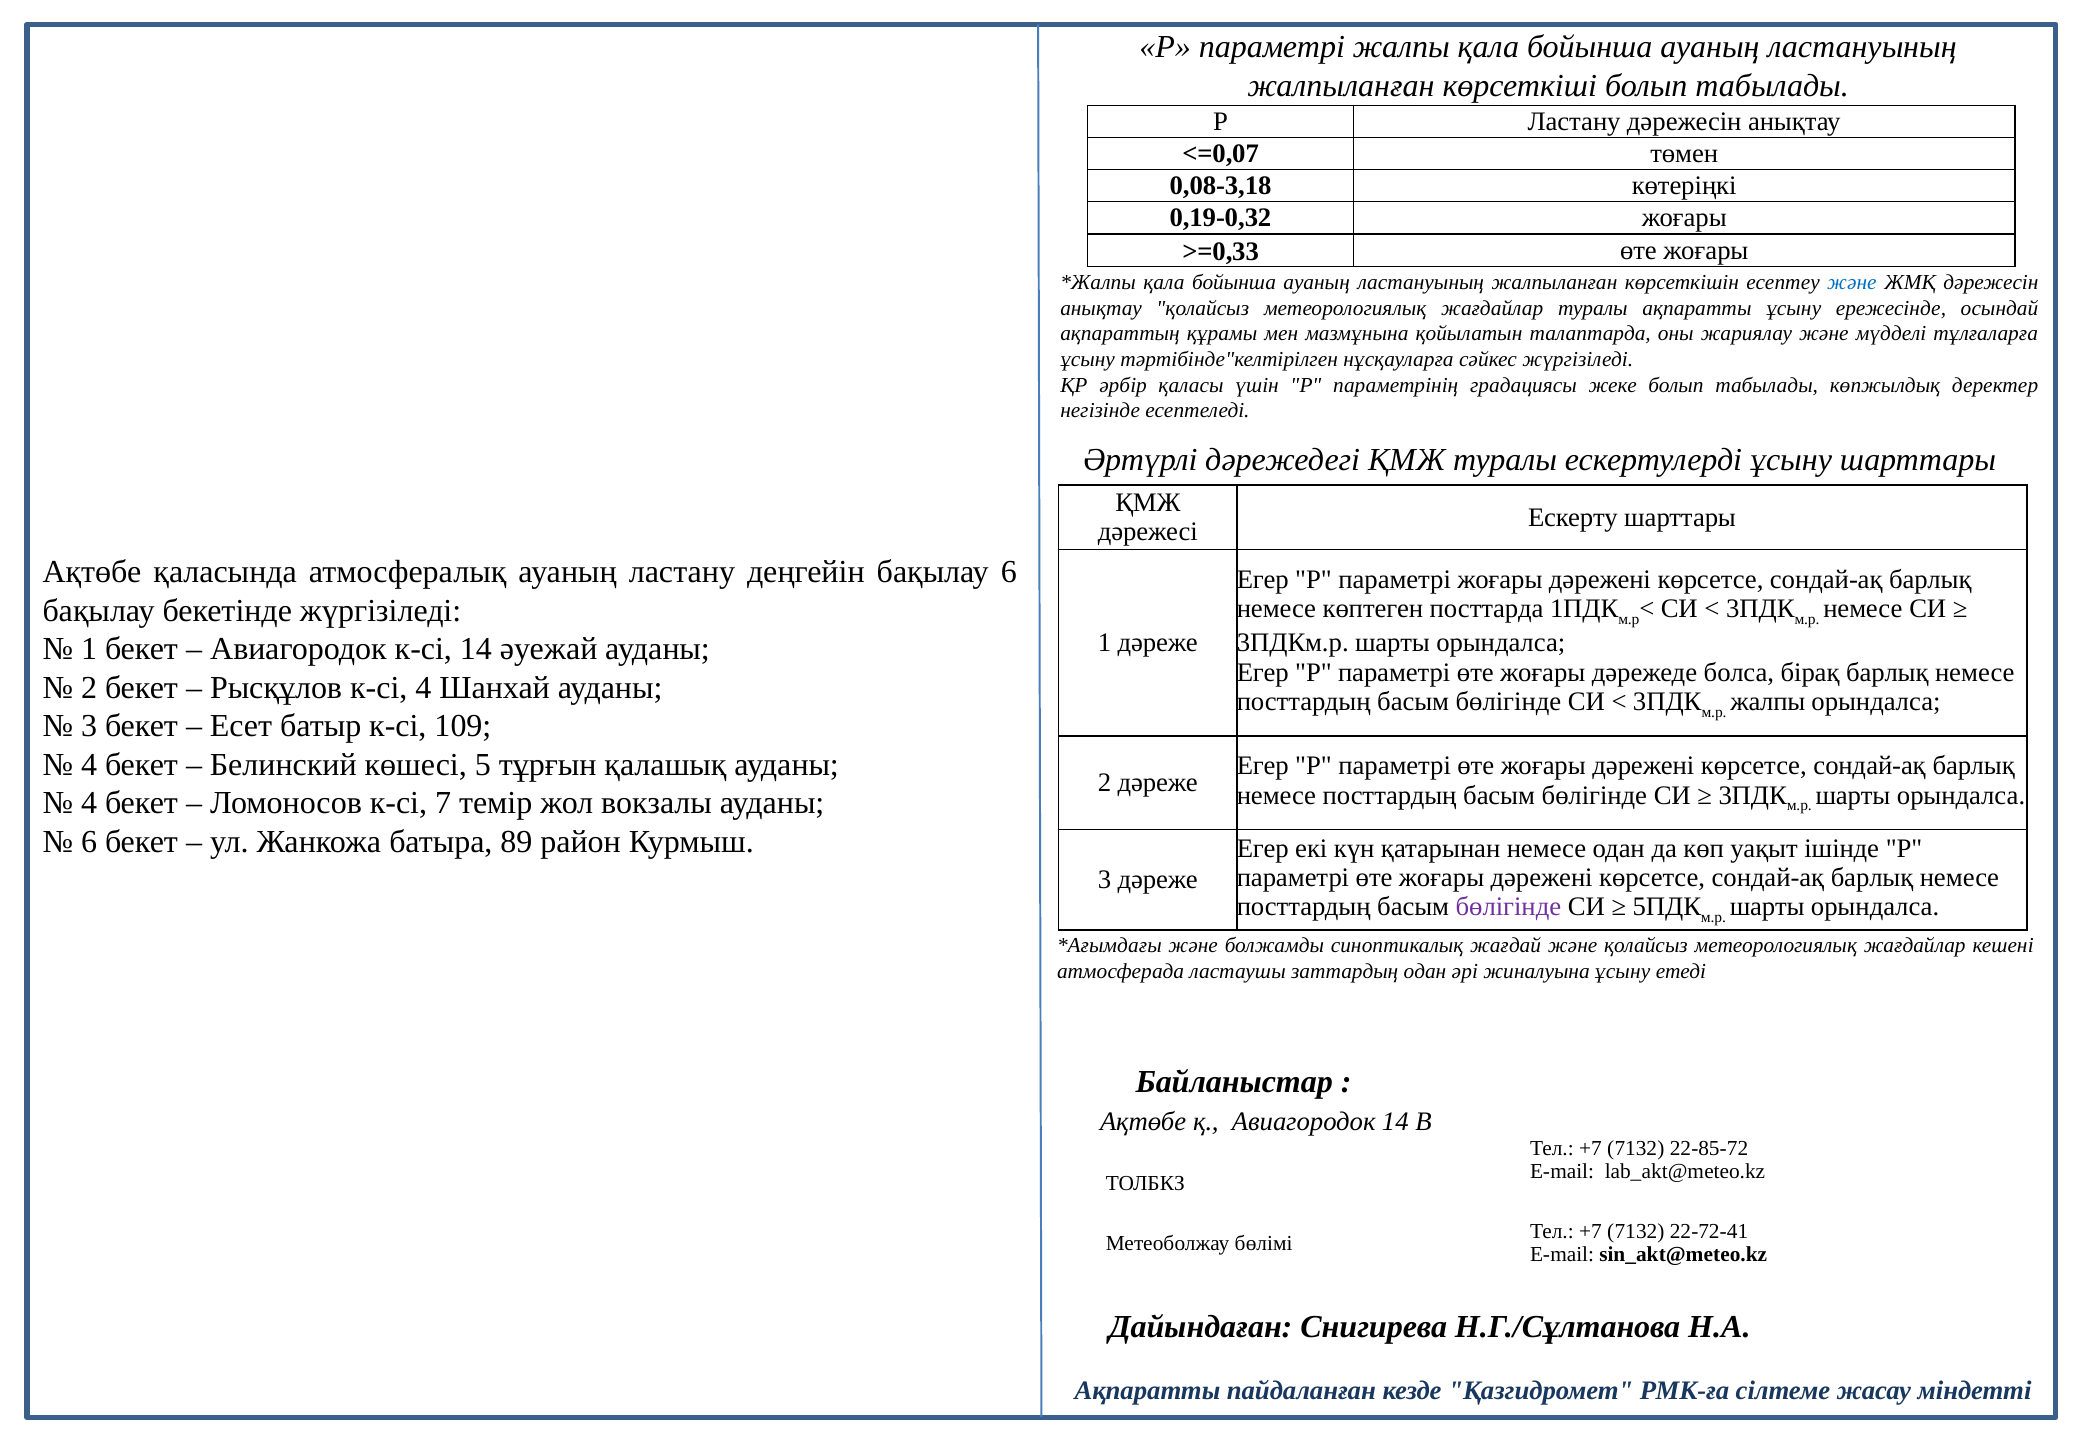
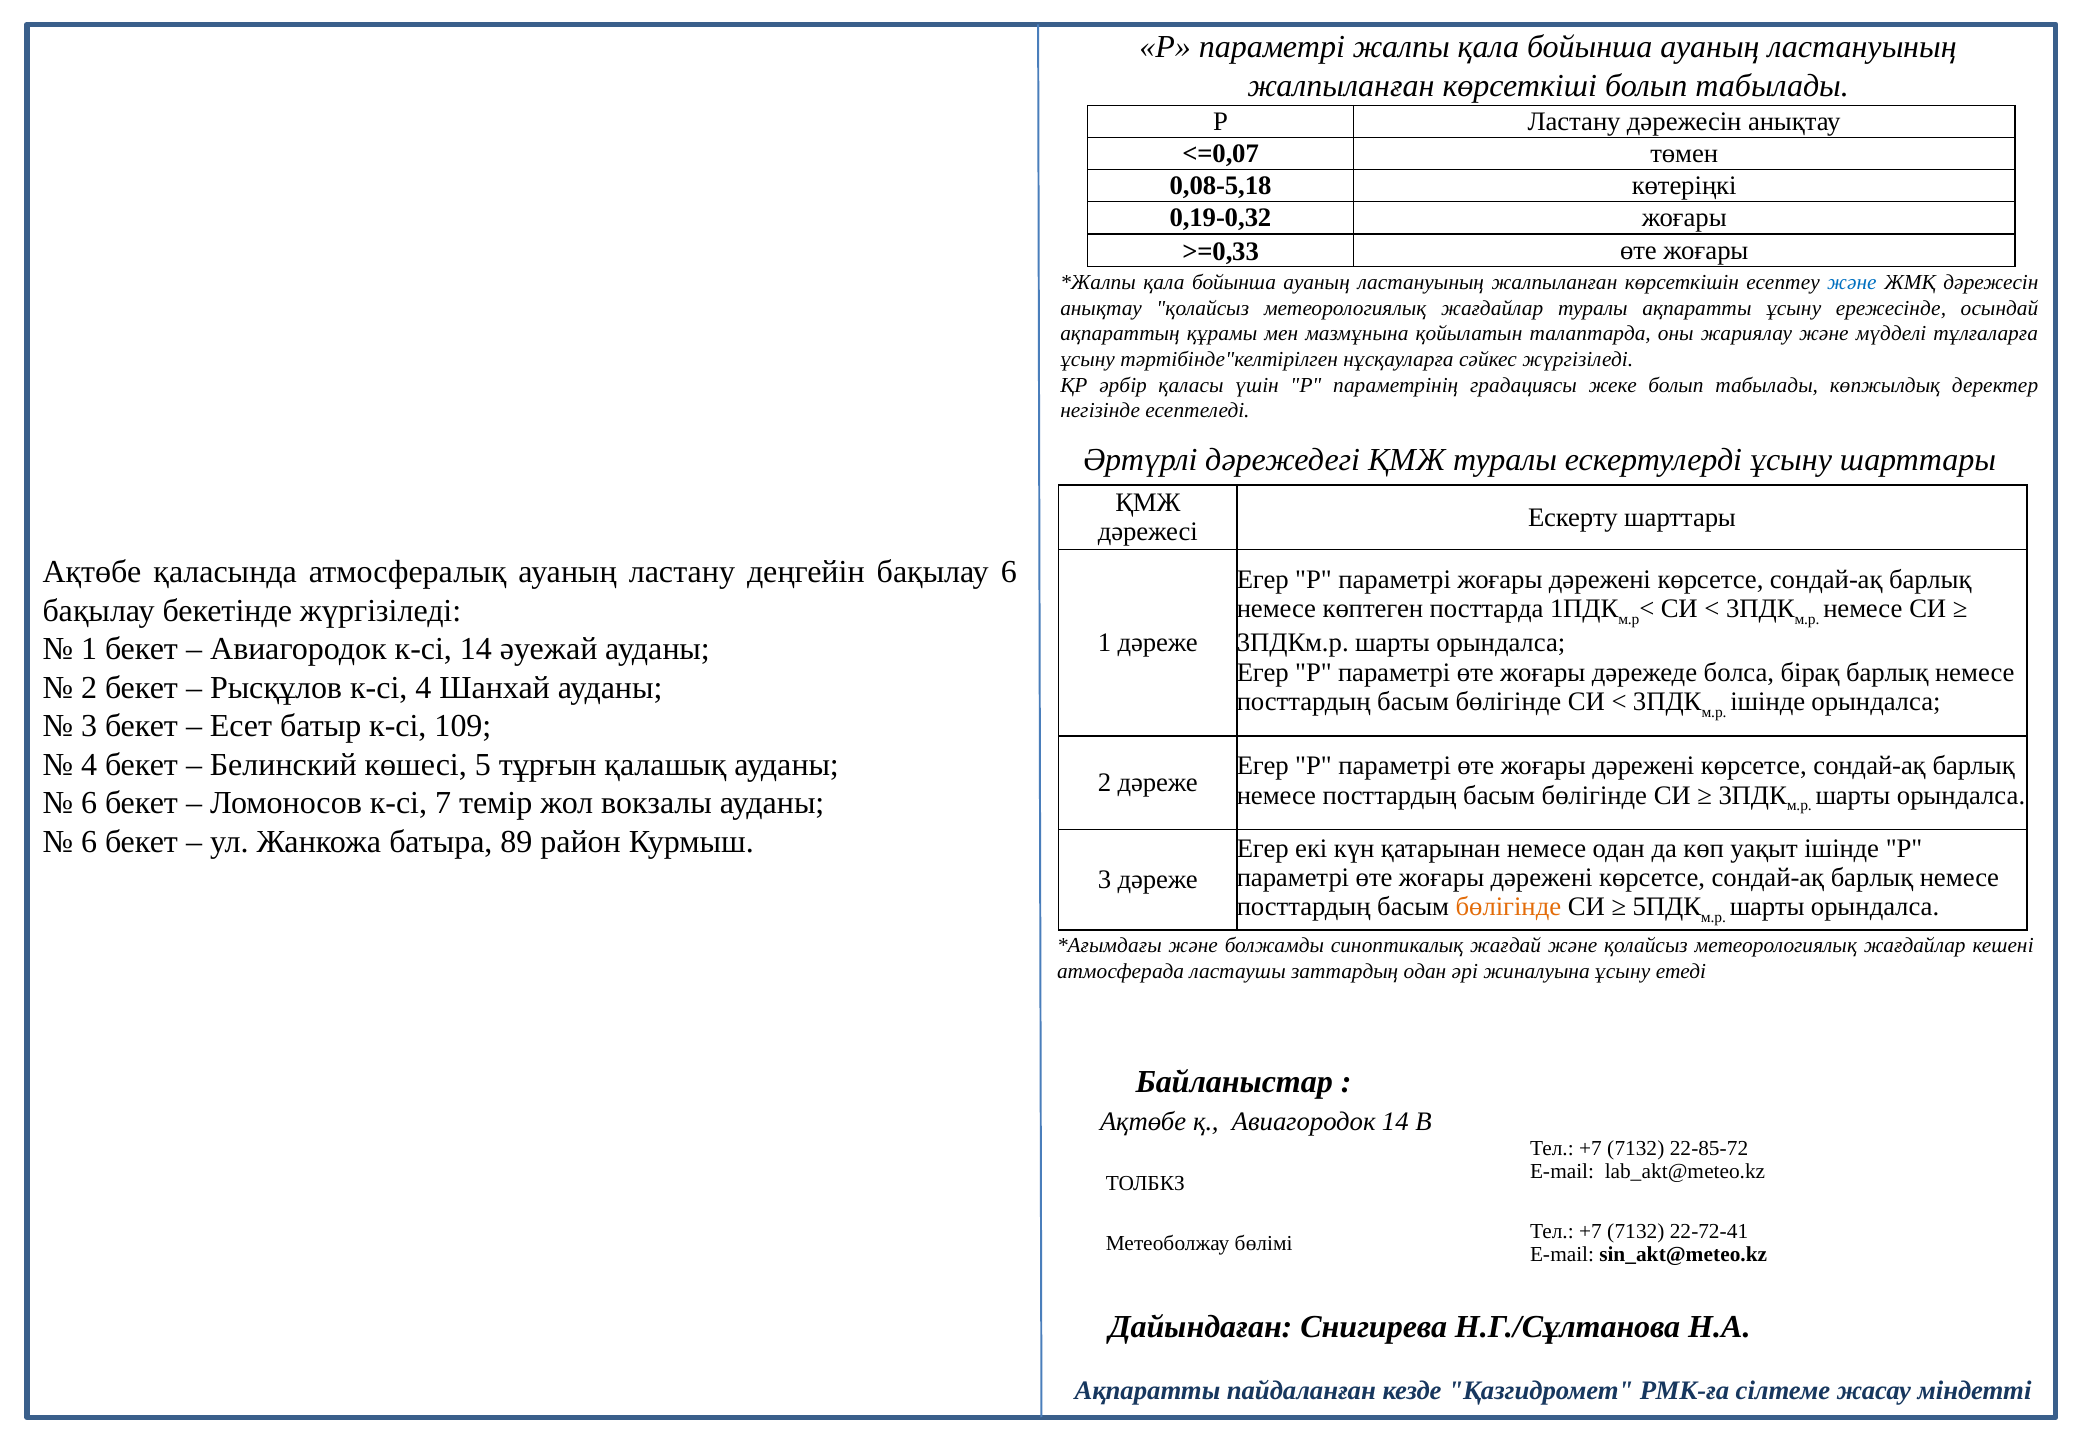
0,08-3,18: 0,08-3,18 -> 0,08-5,18 (1221, 186)
жалпы: жалпы -> ішінде (1768, 702)
4: 4 -> 6 (89, 803)
бөлігінде colour: purple -> orange (1508, 907)
